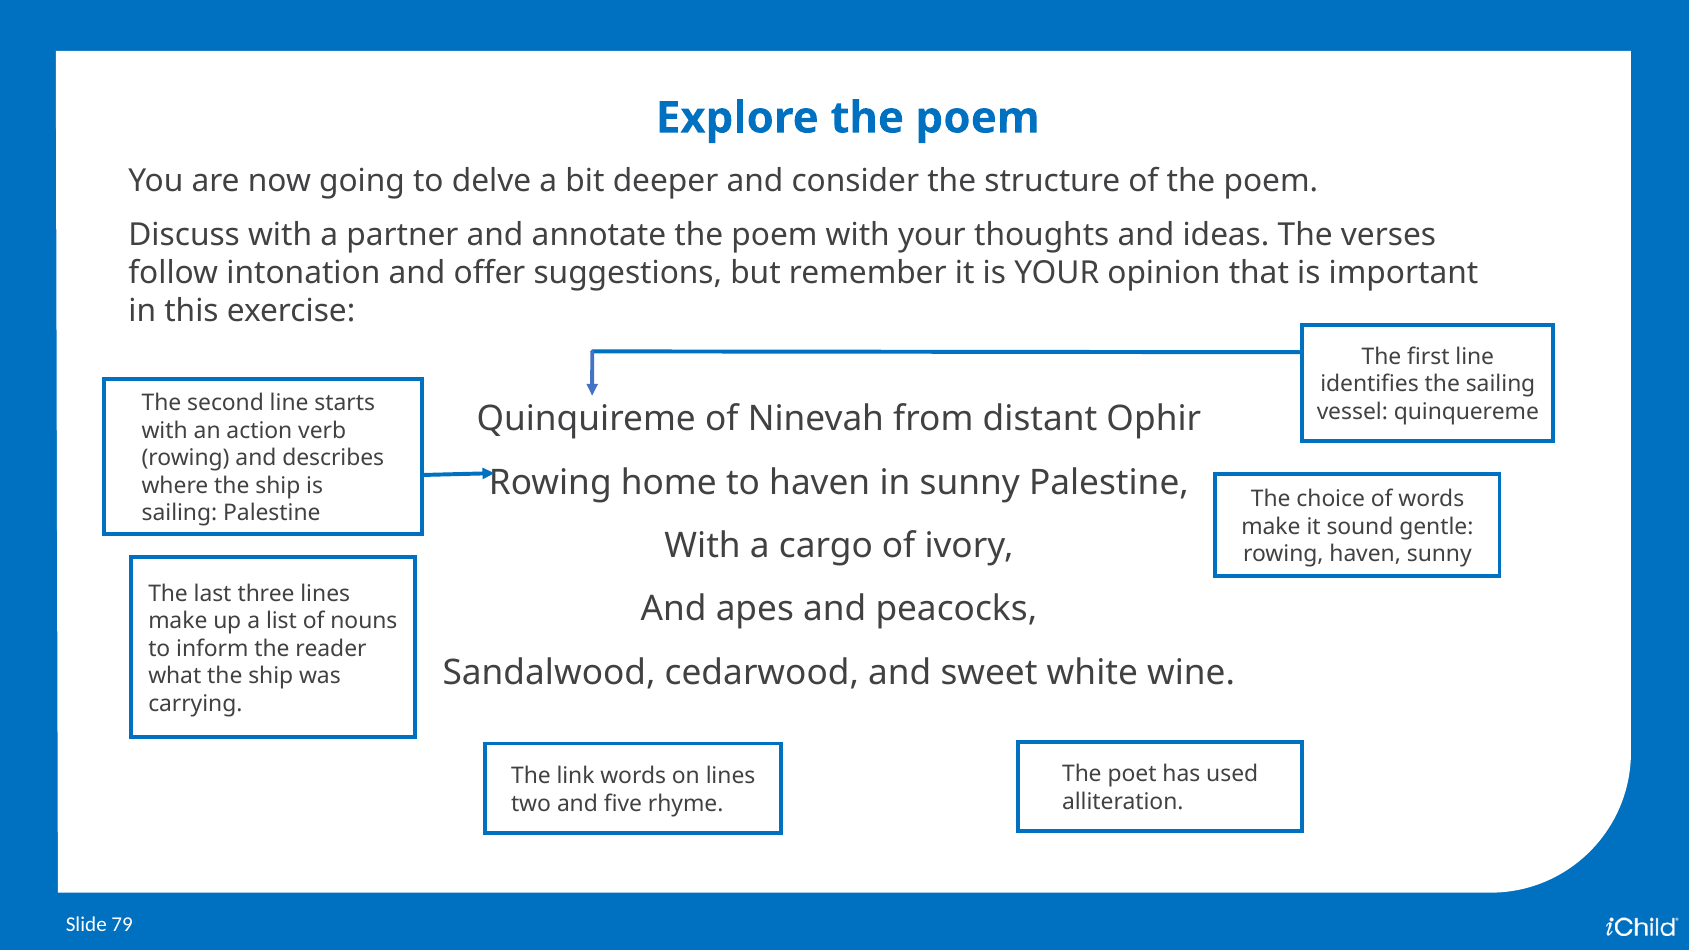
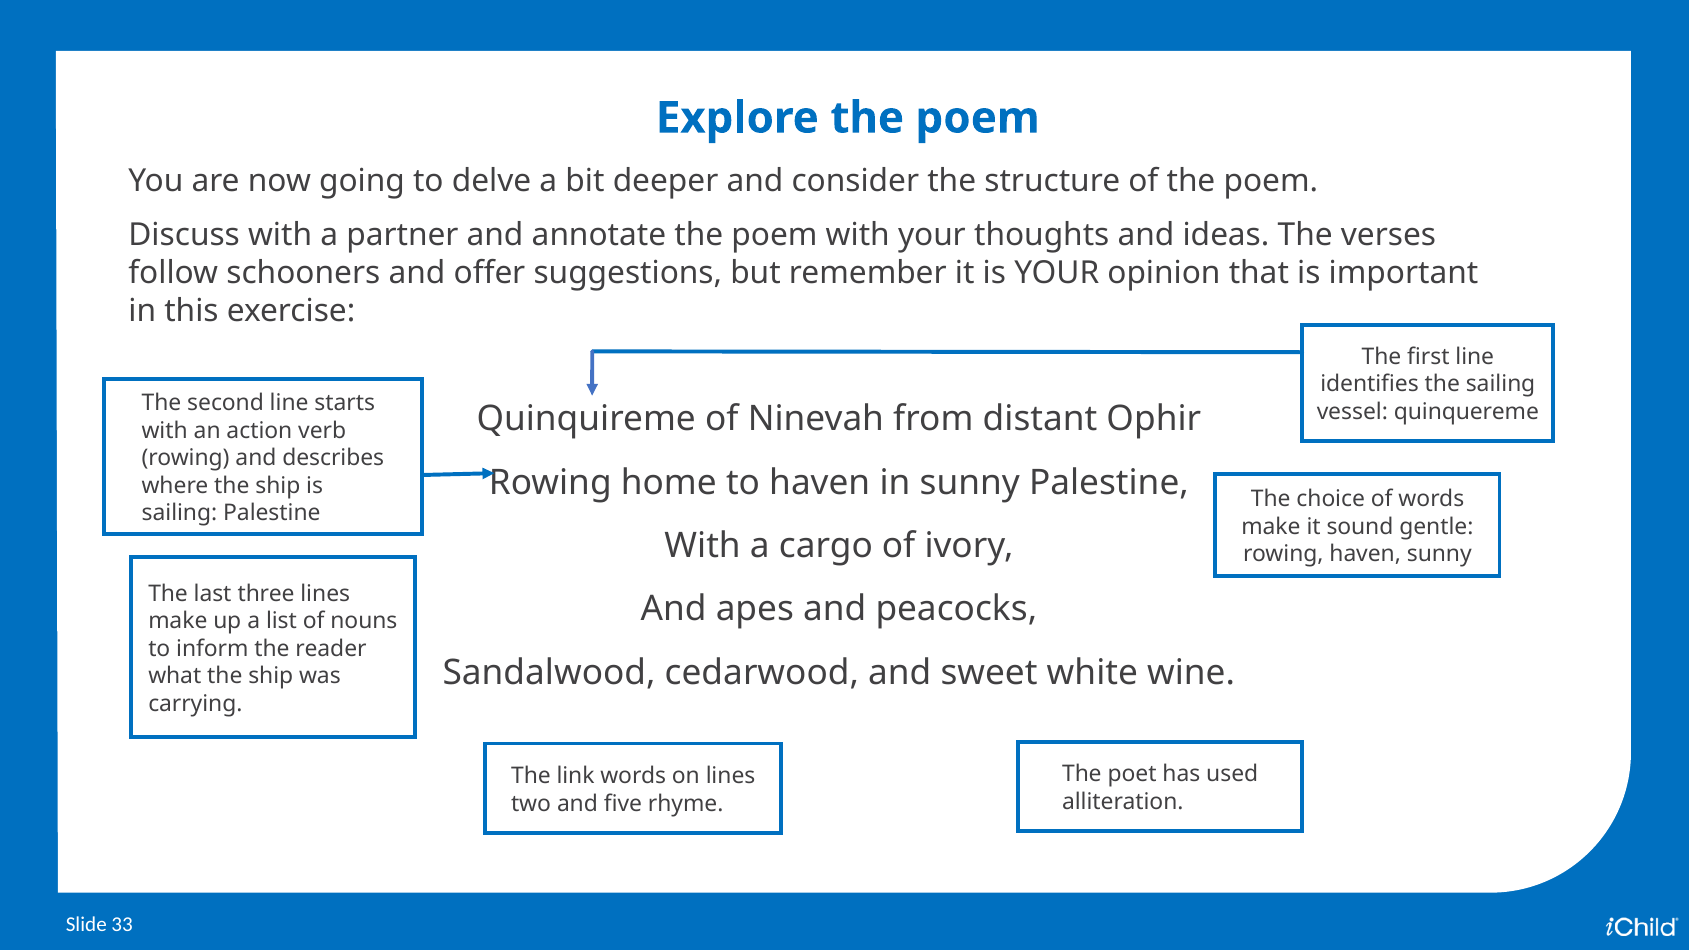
intonation: intonation -> schooners (303, 273)
79: 79 -> 33 (122, 925)
